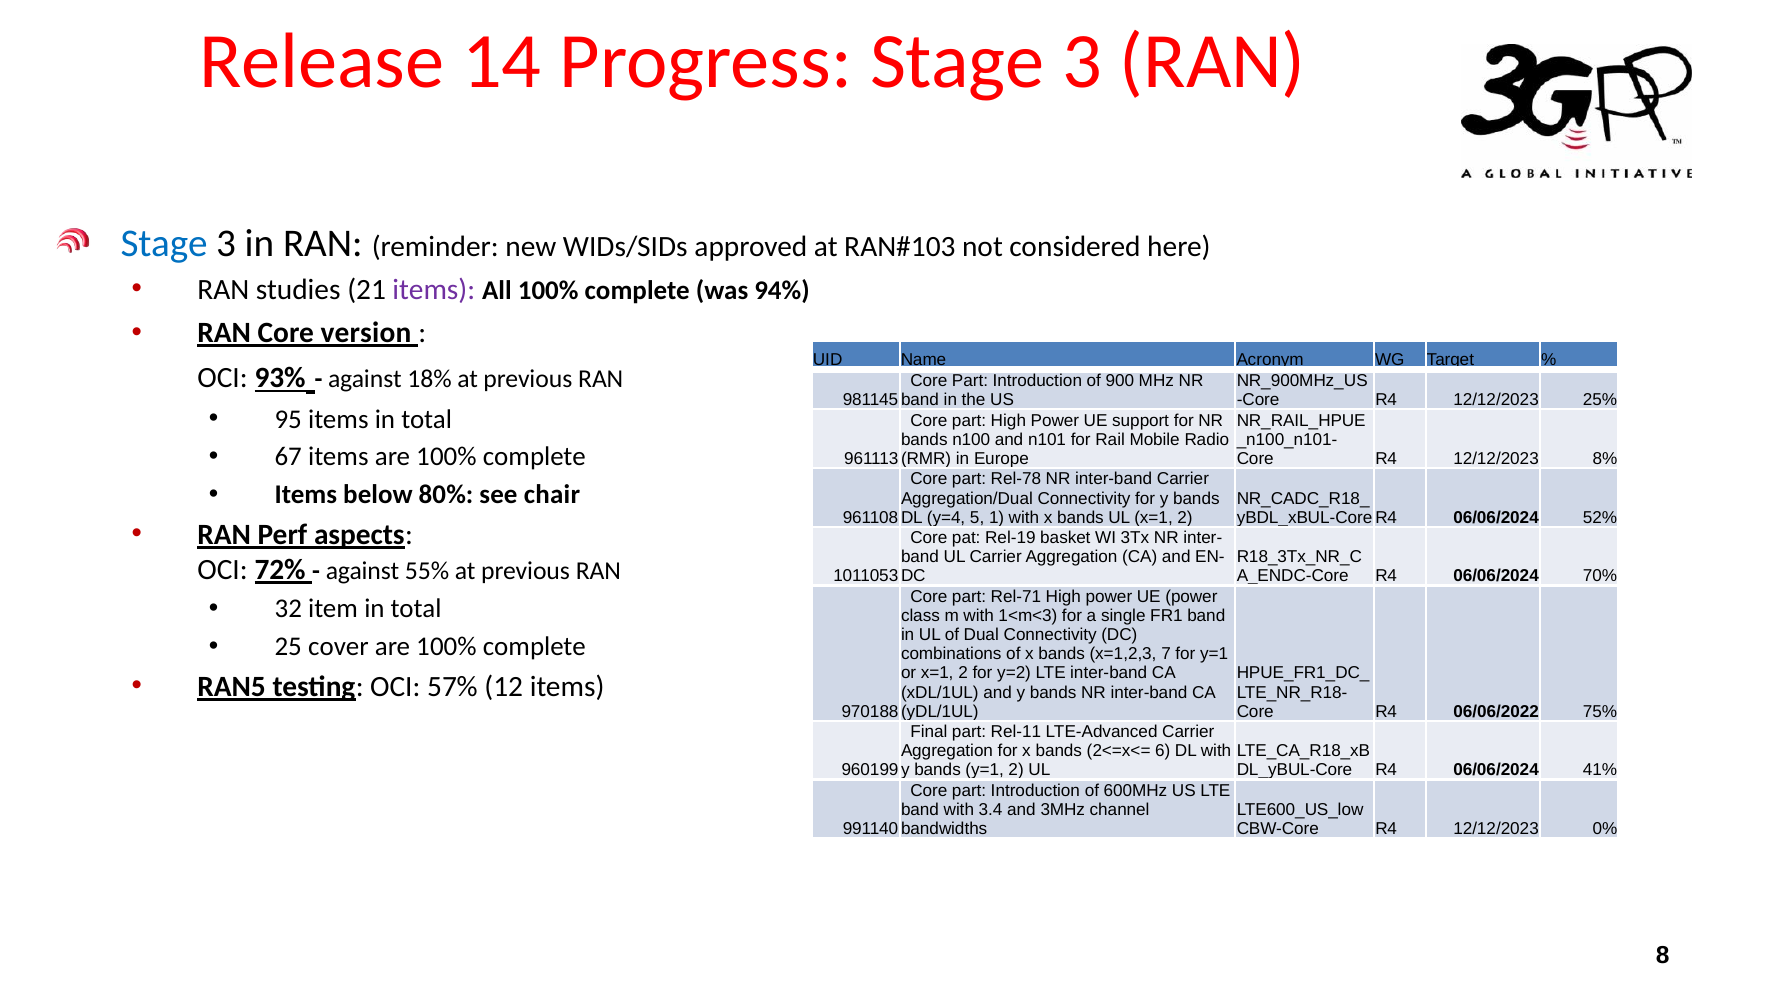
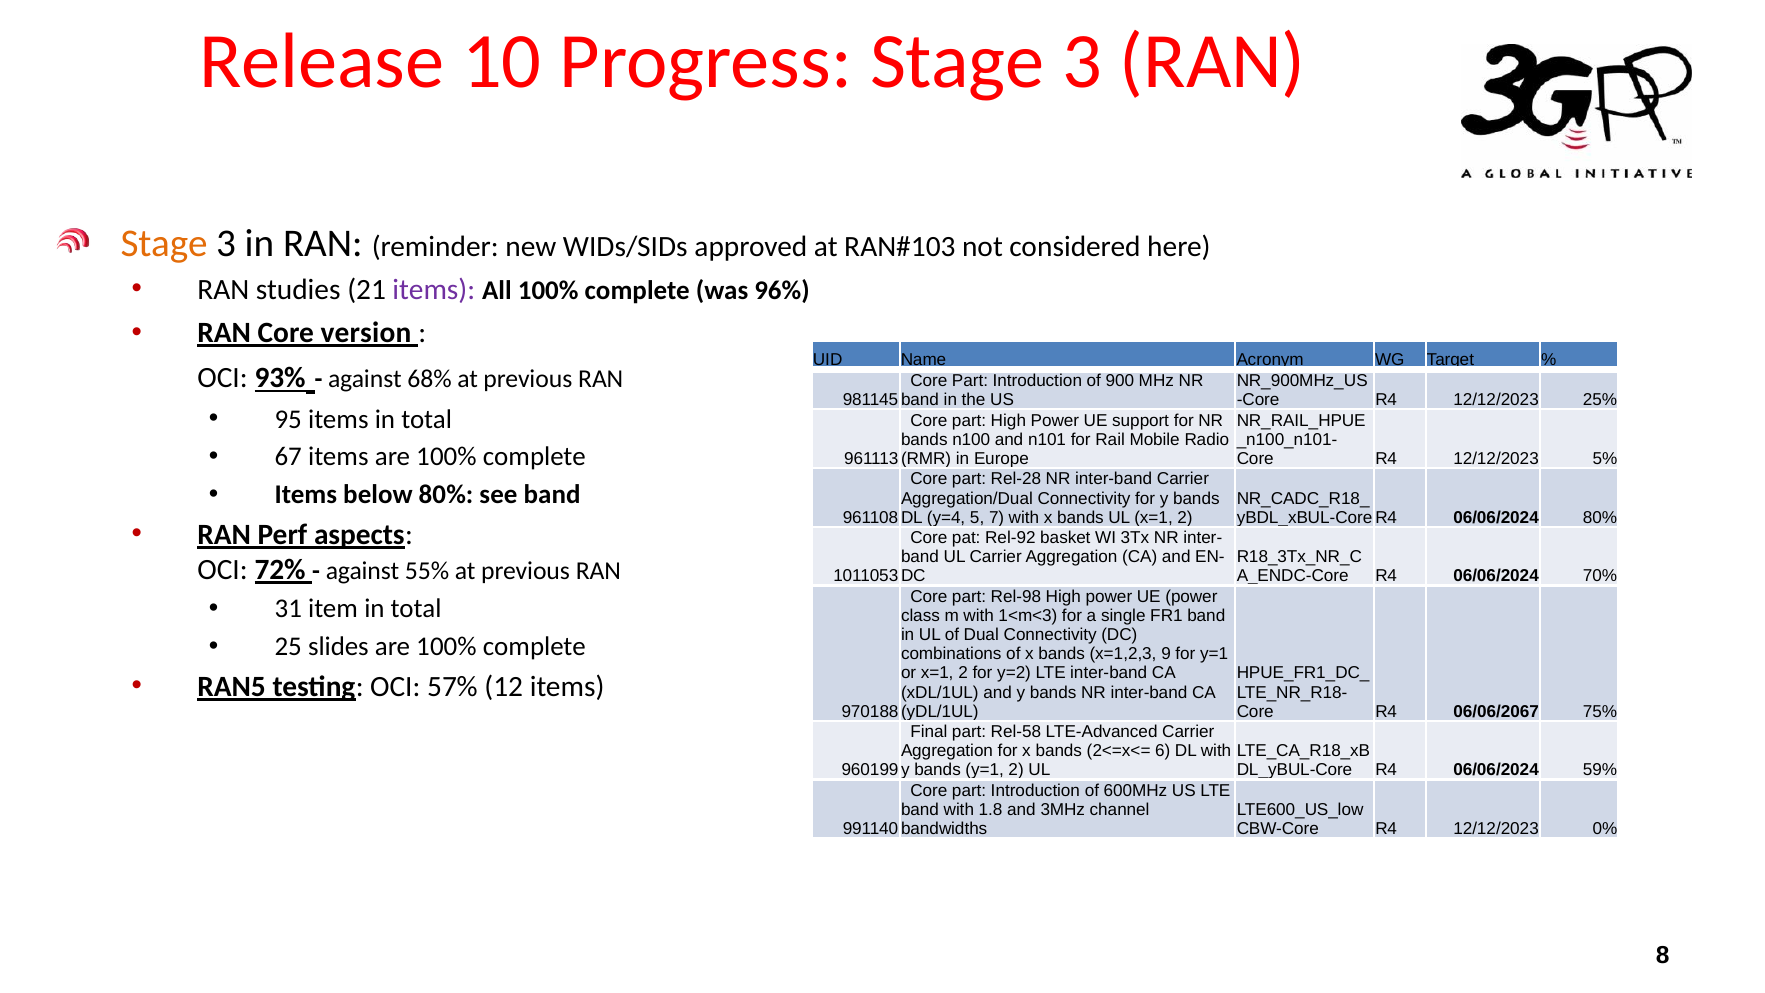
14: 14 -> 10 (502, 61)
Stage colour: blue -> orange (164, 243)
94%: 94% -> 96% (782, 291)
18%: 18% -> 68% (430, 379)
8%: 8% -> 5% (1605, 459)
Rel-78: Rel-78 -> Rel-28 (1016, 479)
see chair: chair -> band (552, 495)
1: 1 -> 7 (997, 517)
06/06/2024 52%: 52% -> 80% (1600, 517)
Rel-19: Rel-19 -> Rel-92 (1010, 538)
Rel-71: Rel-71 -> Rel-98 (1016, 597)
32: 32 -> 31 (288, 609)
cover: cover -> slides (338, 647)
7: 7 -> 9 (1166, 654)
06/06/2022: 06/06/2022 -> 06/06/2067 (1496, 711)
Rel-11: Rel-11 -> Rel-58 (1016, 732)
41%: 41% -> 59% (1600, 770)
3.4: 3.4 -> 1.8 (991, 810)
